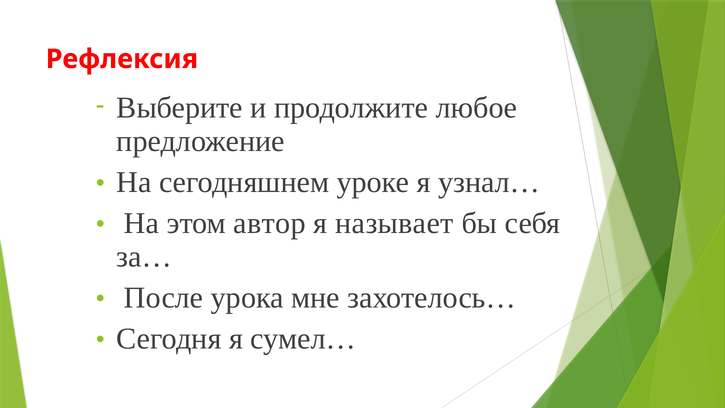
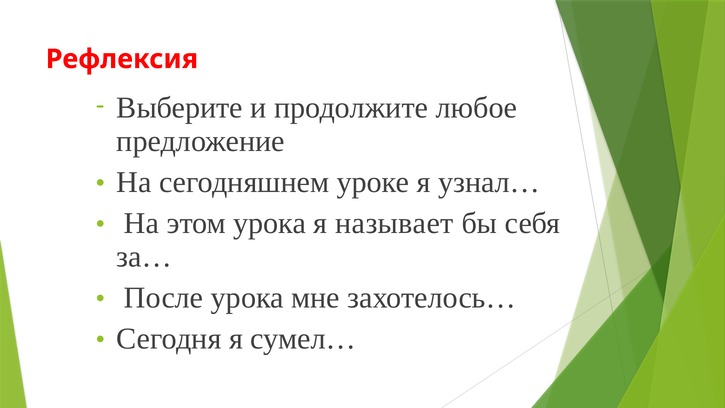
этом автор: автор -> урока (270, 223)
